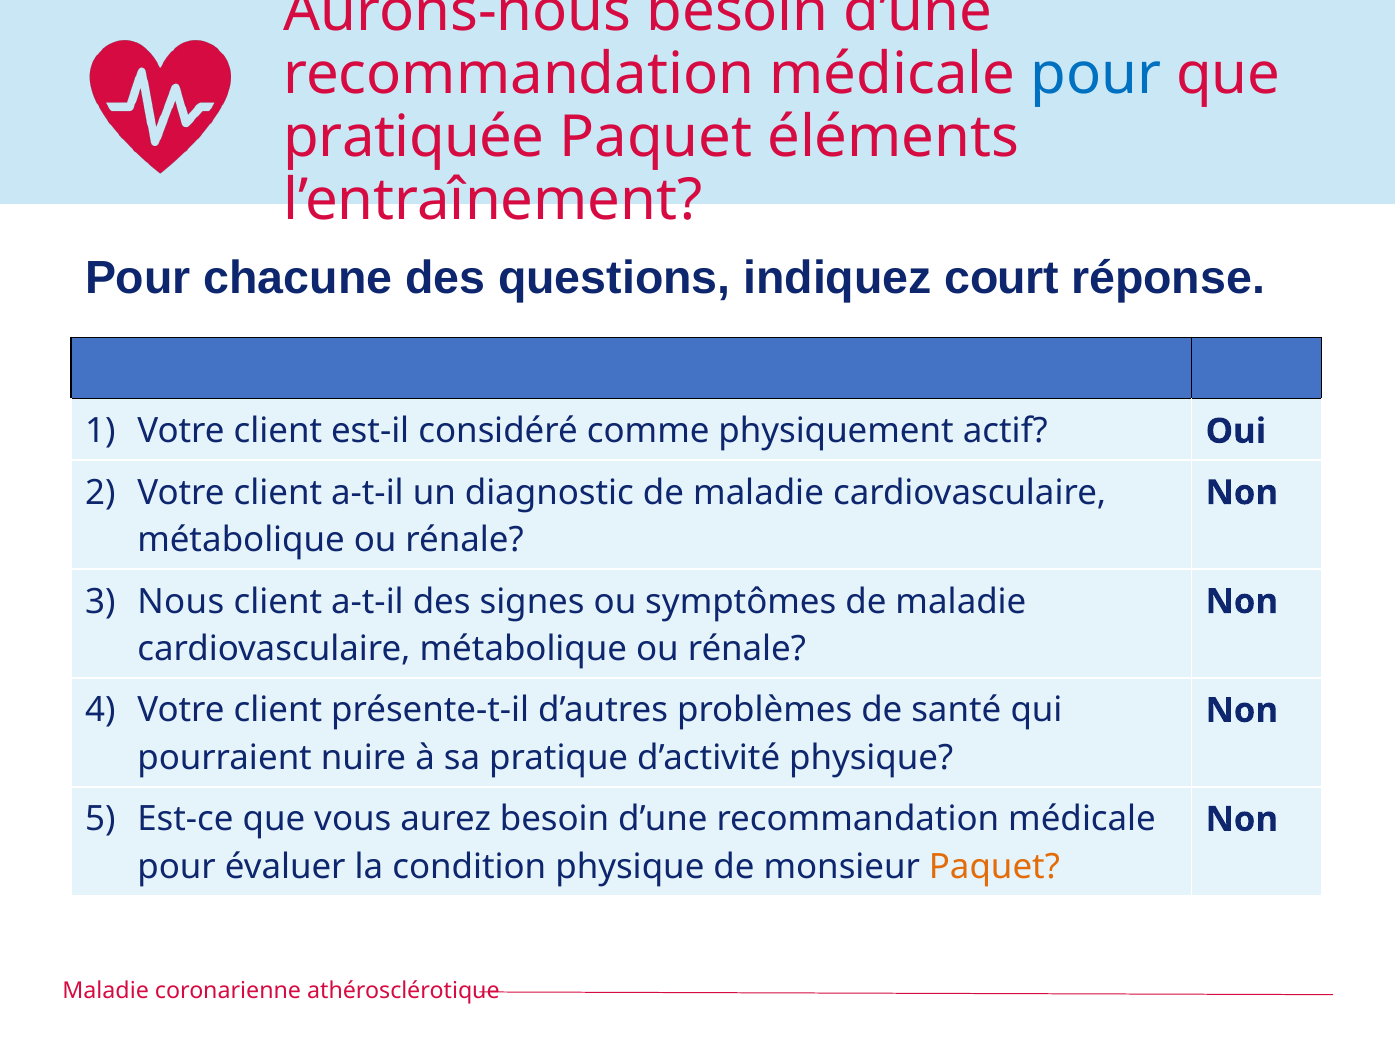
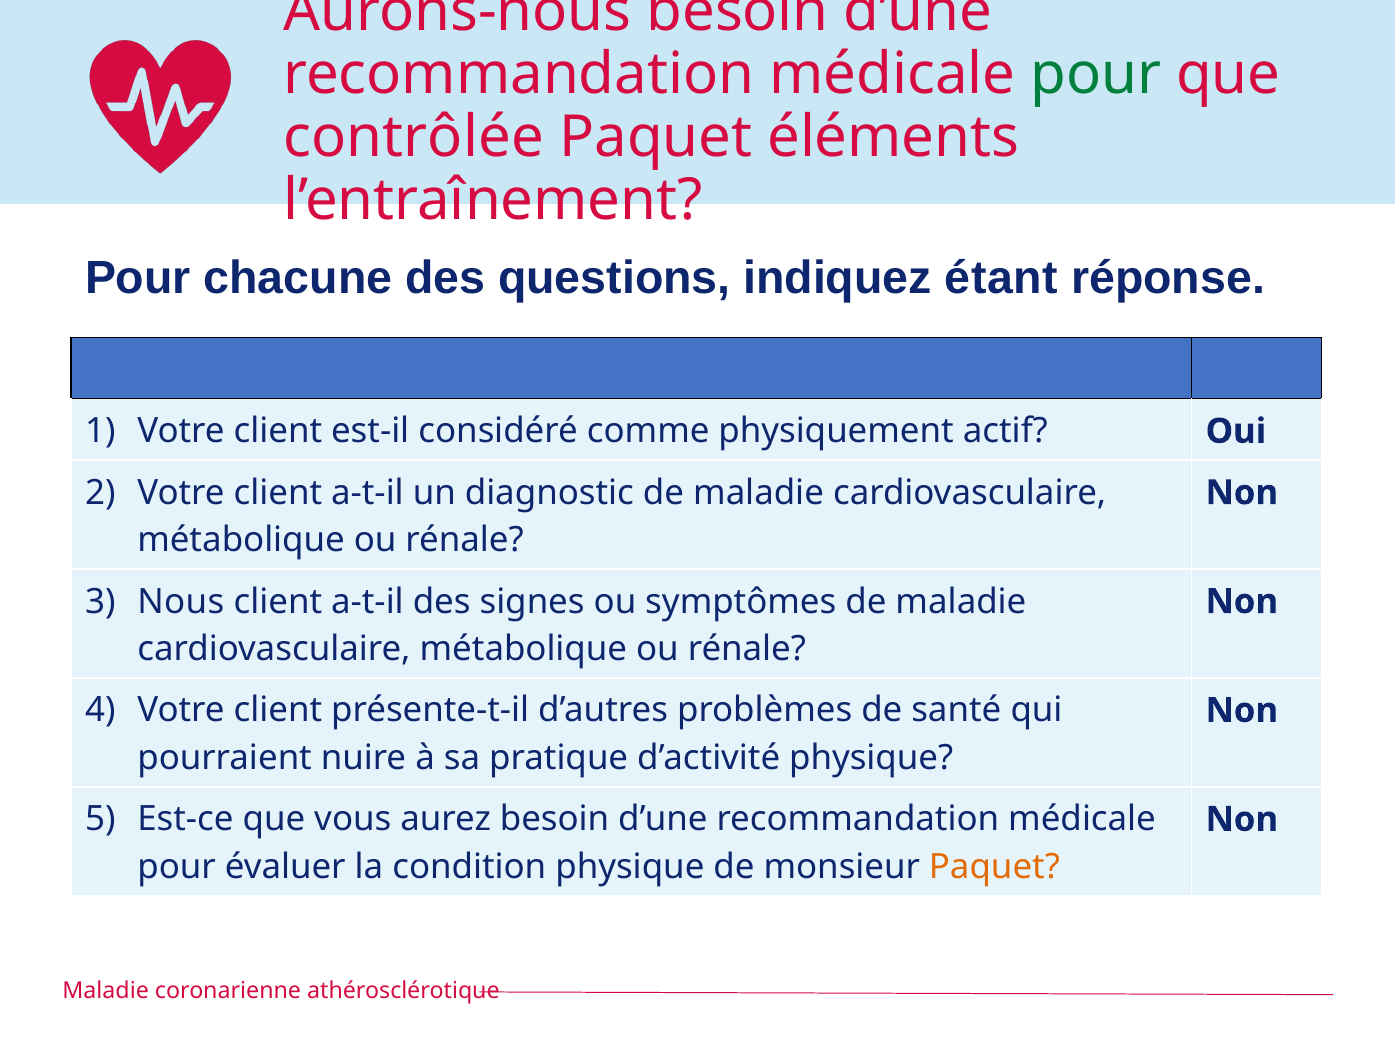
pour colour: blue -> green (1096, 75)
pratiquée: pratiquée -> contrôlée (414, 137)
court: court -> étant (1001, 279)
